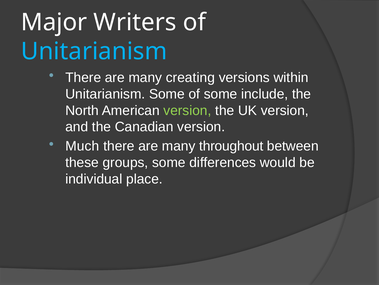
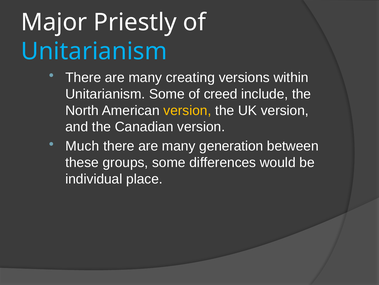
Writers: Writers -> Priestly (135, 22)
of some: some -> creed (221, 94)
version colour: light green -> yellow (187, 110)
throughout: throughout -> generation (231, 146)
